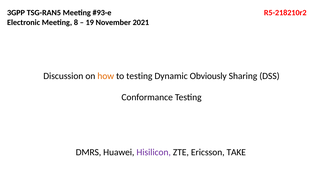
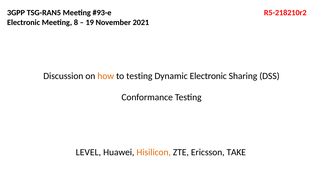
Dynamic Obviously: Obviously -> Electronic (208, 76)
DMRS: DMRS -> LEVEL (88, 152)
Hisilicon colour: purple -> orange (154, 152)
